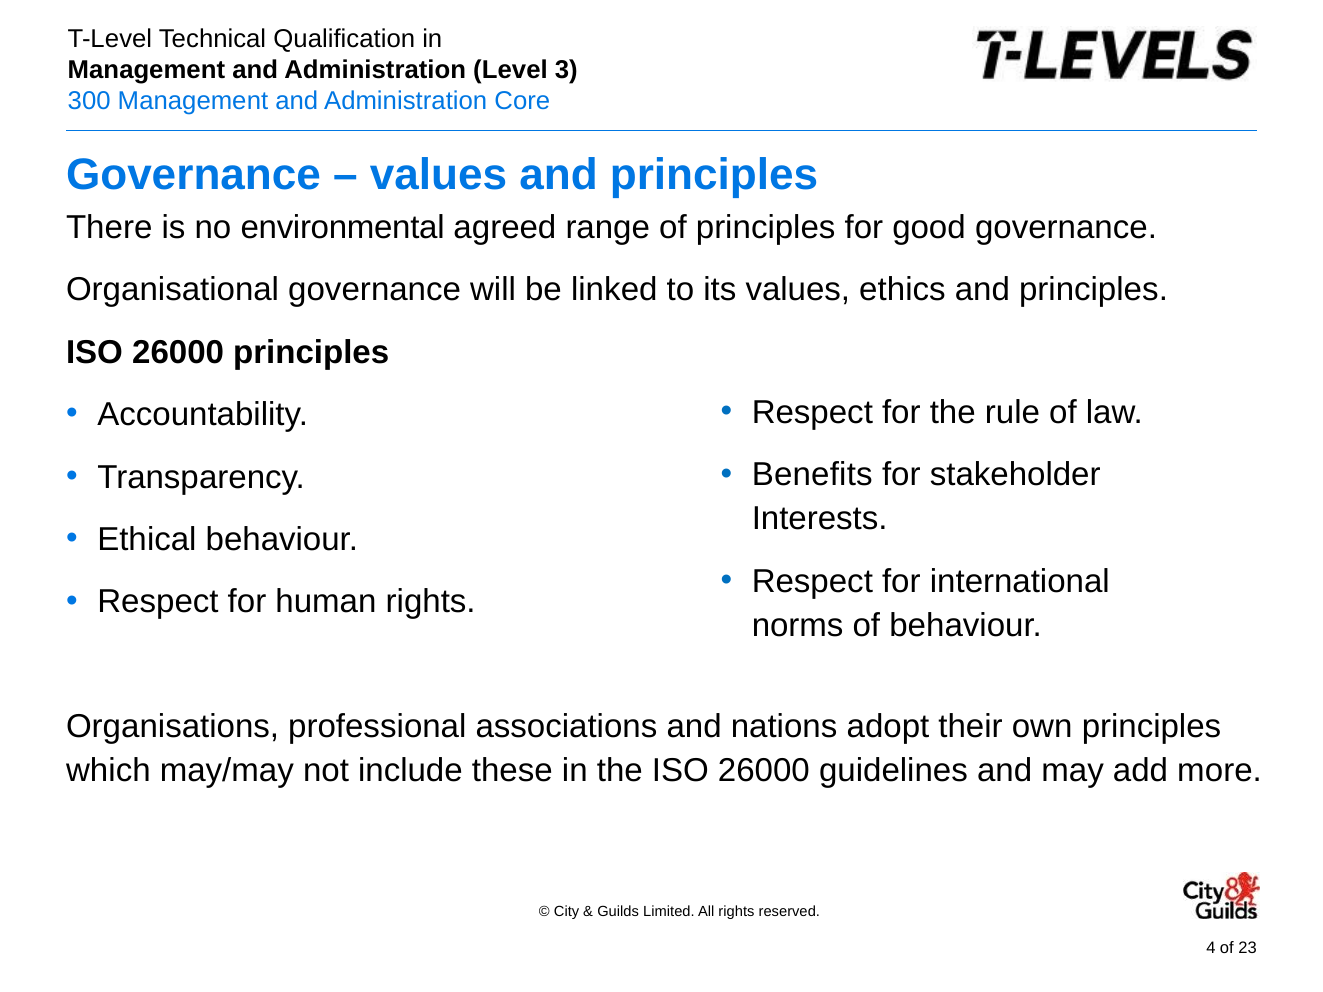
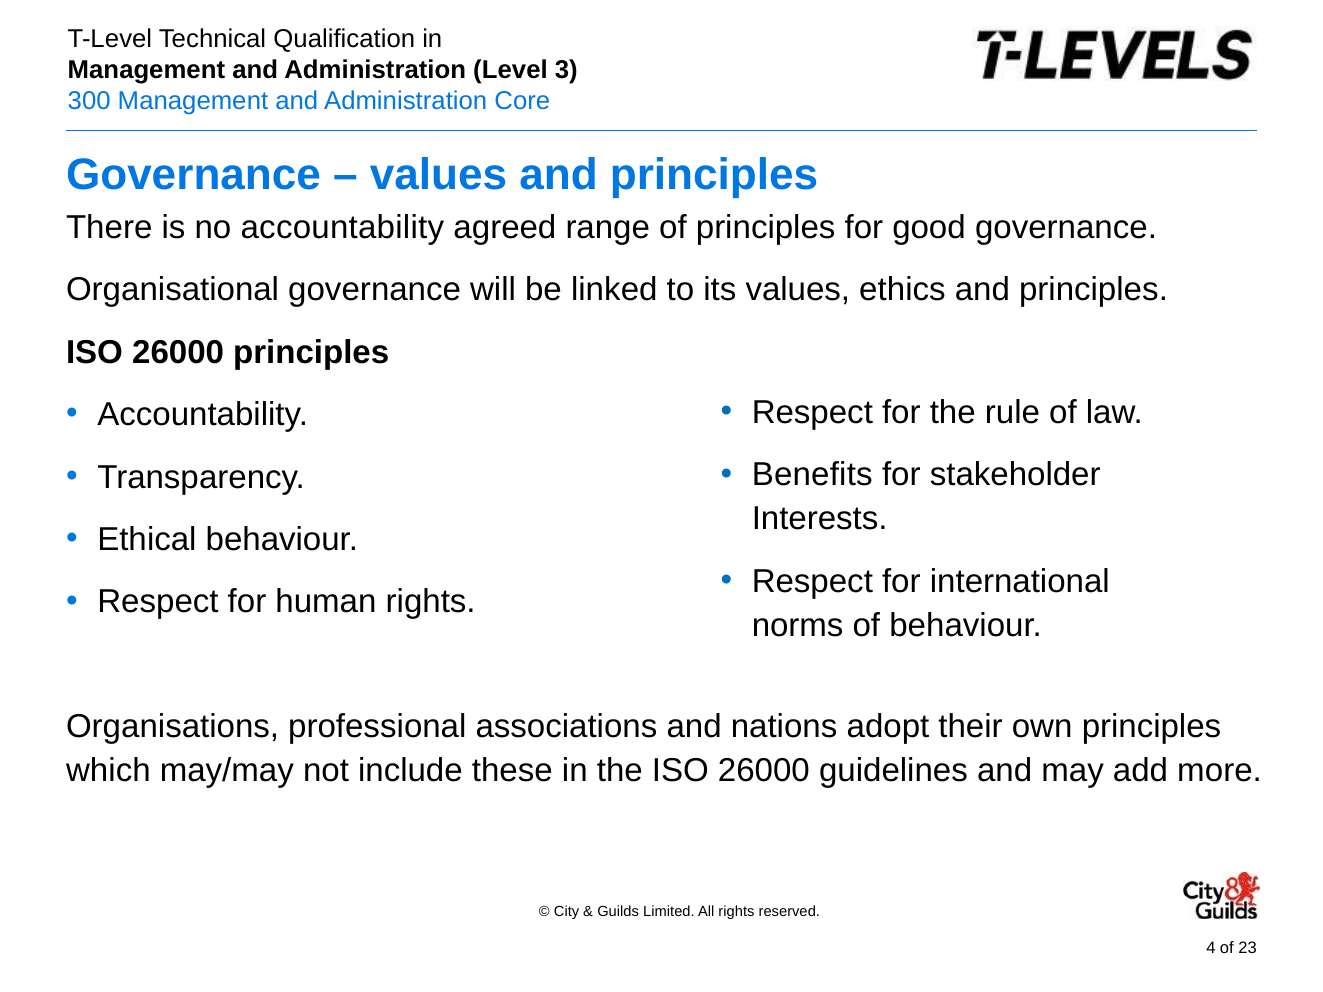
no environmental: environmental -> accountability (342, 228)
